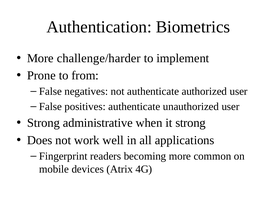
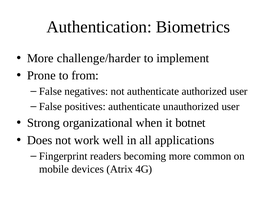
administrative: administrative -> organizational (98, 123)
it strong: strong -> botnet (191, 123)
